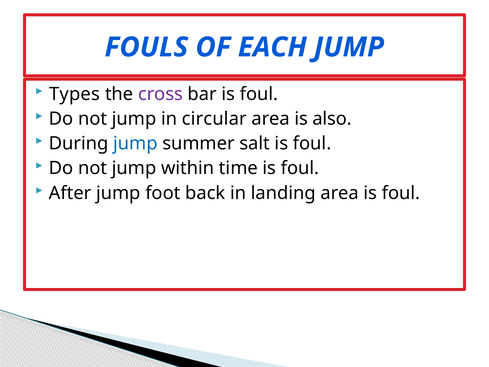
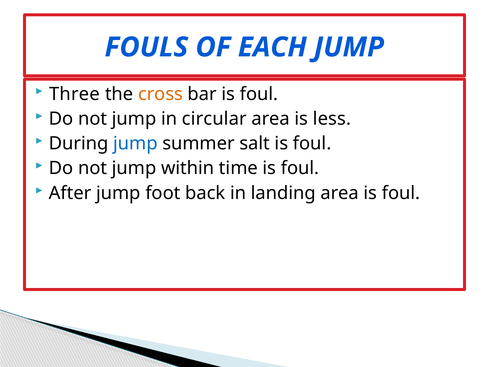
Types: Types -> Three (74, 94)
cross colour: purple -> orange (160, 94)
also: also -> less (332, 119)
